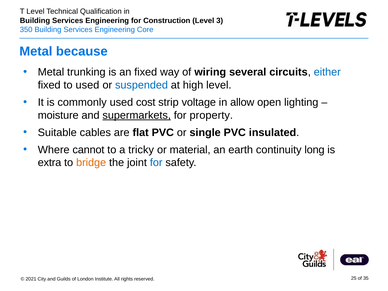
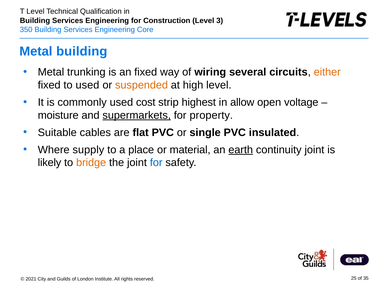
Metal because: because -> building (82, 51)
either colour: blue -> orange (327, 72)
suspended colour: blue -> orange (141, 85)
voltage: voltage -> highest (199, 102)
lighting: lighting -> voltage (301, 102)
cannot: cannot -> supply (88, 150)
tricky: tricky -> place (141, 150)
earth underline: none -> present (241, 150)
continuity long: long -> joint (314, 150)
extra: extra -> likely (50, 163)
